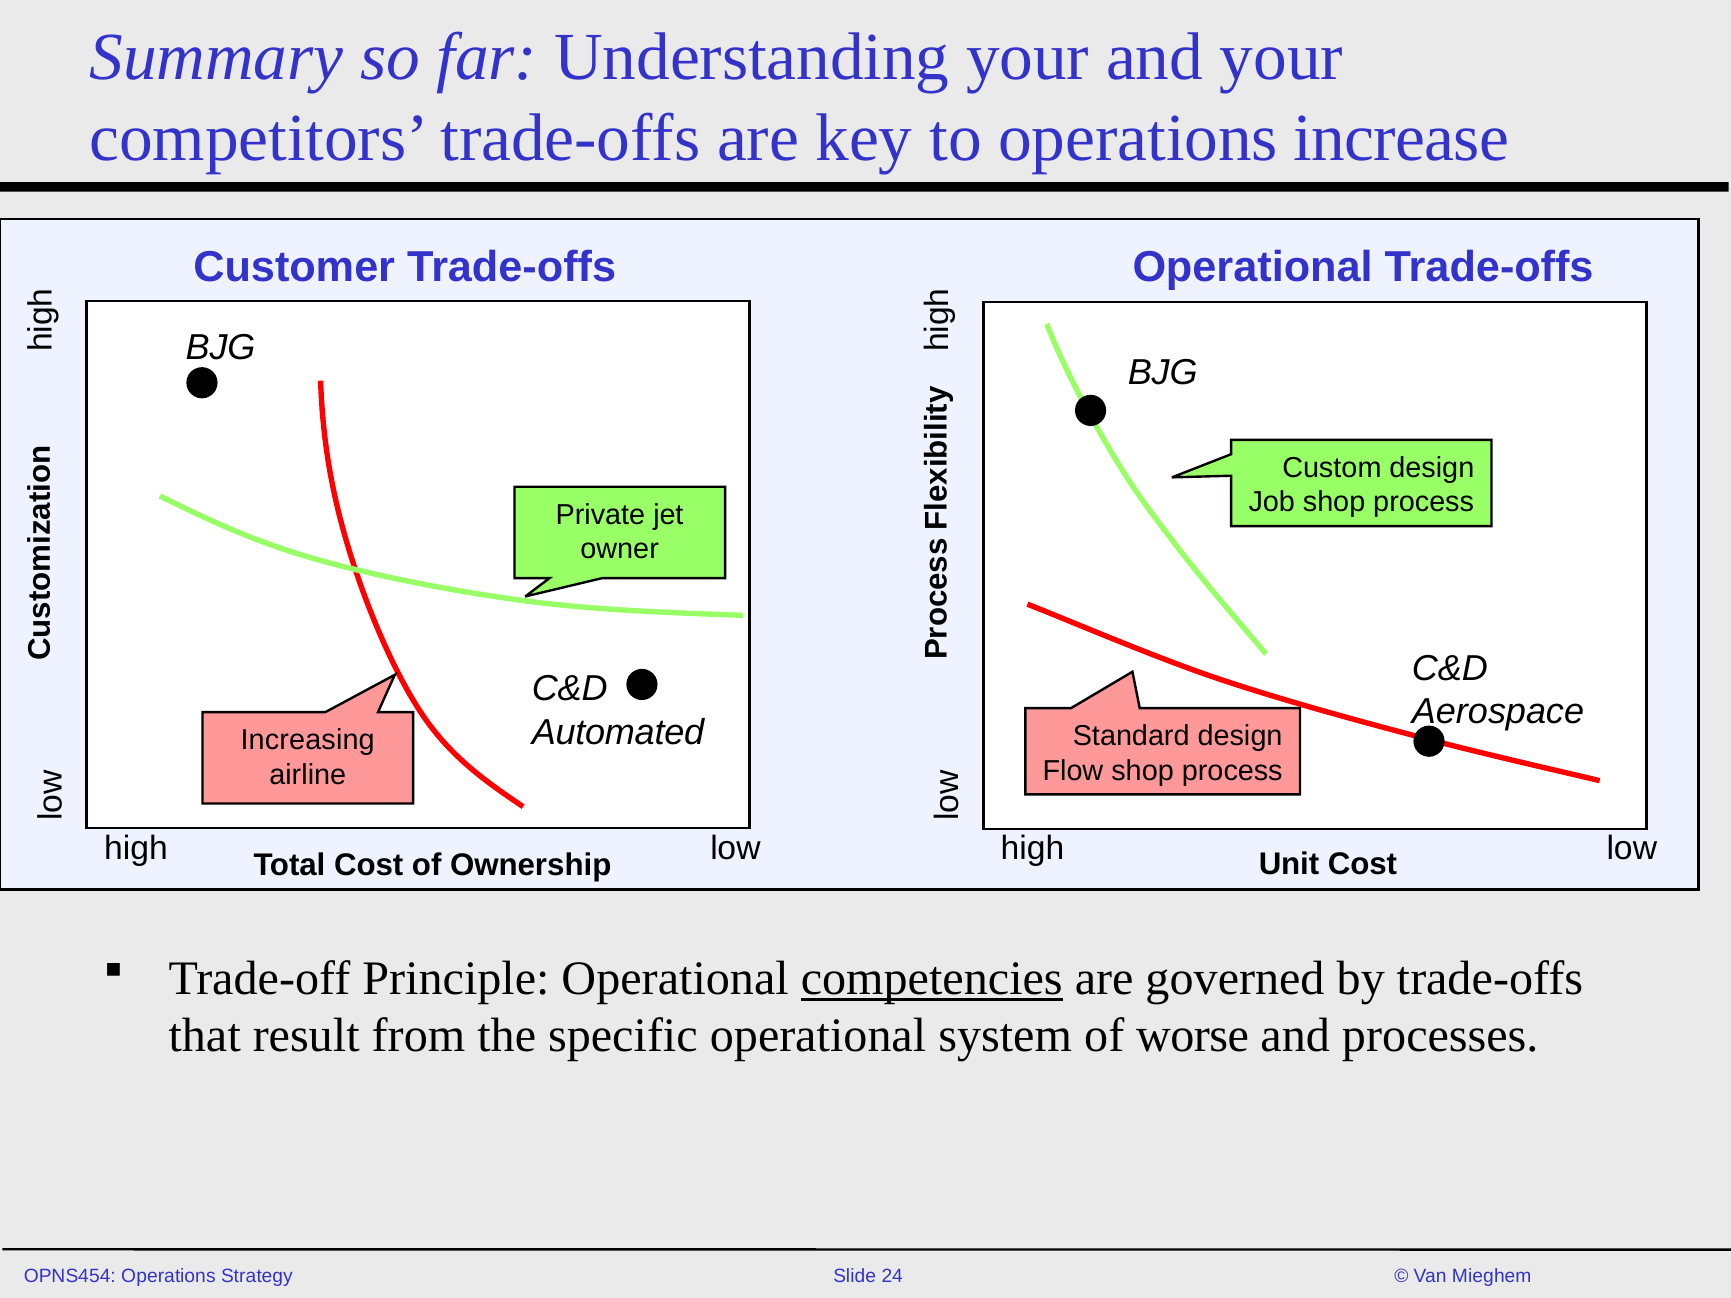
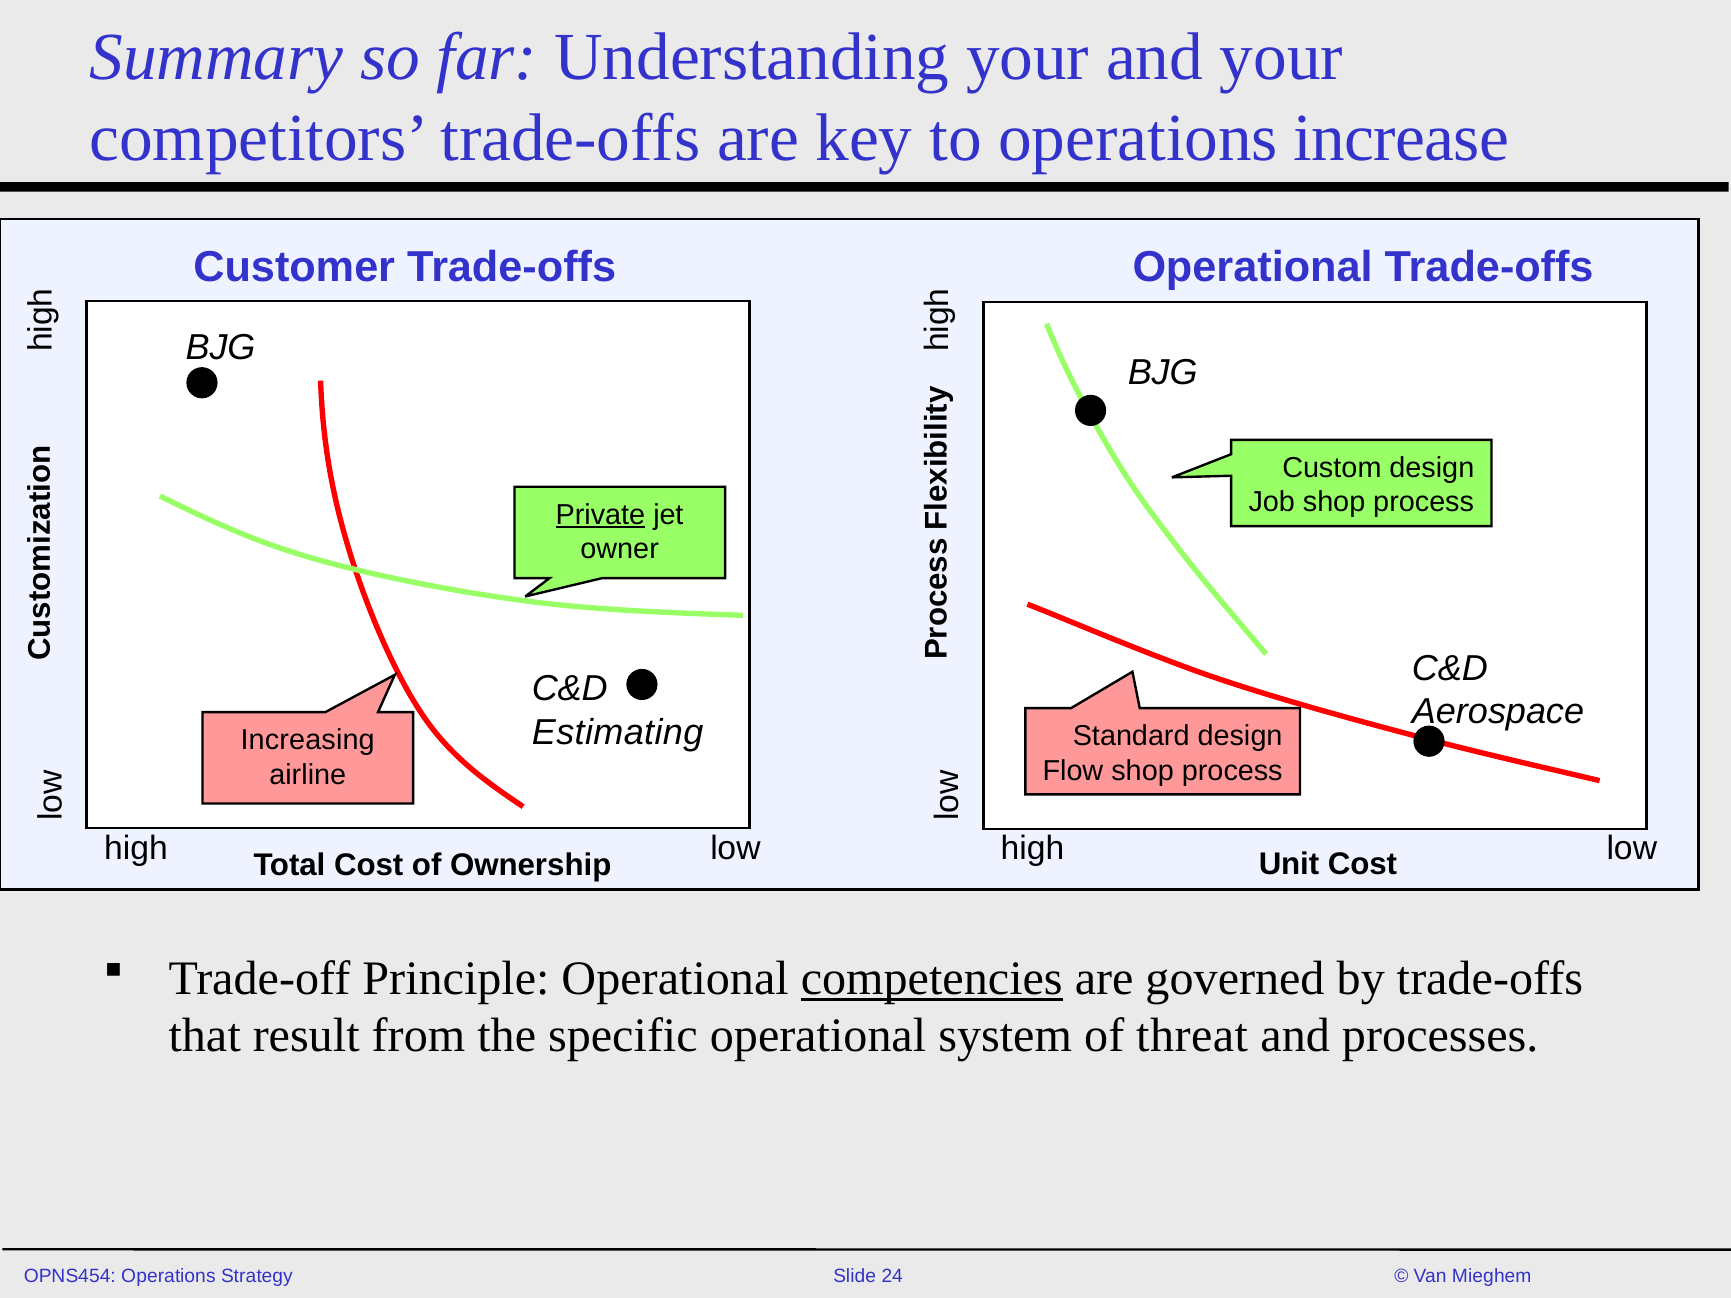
Private underline: none -> present (600, 515)
Automated: Automated -> Estimating (618, 732)
worse: worse -> threat (1192, 1036)
